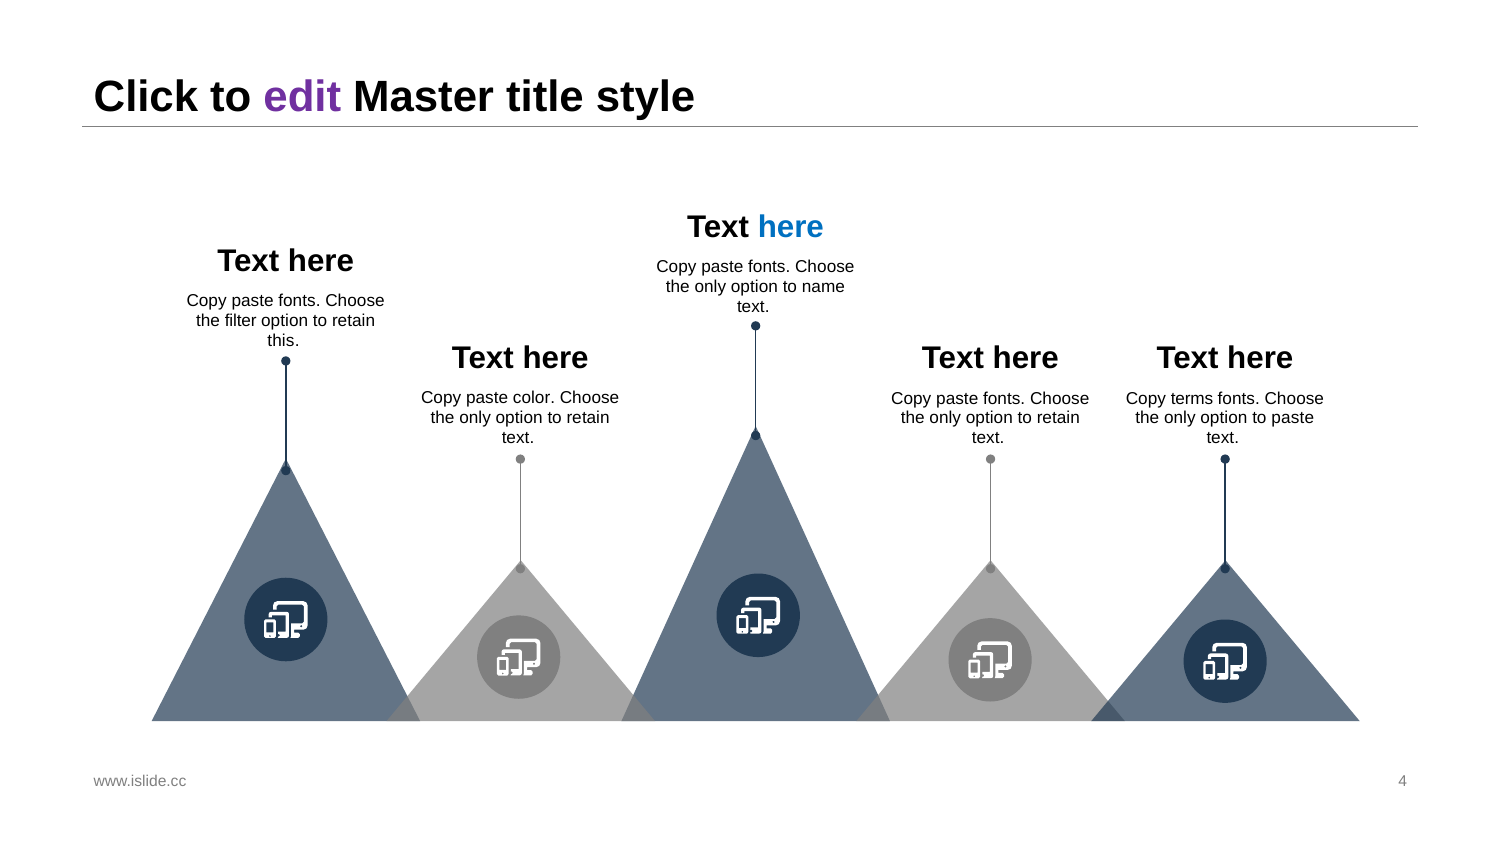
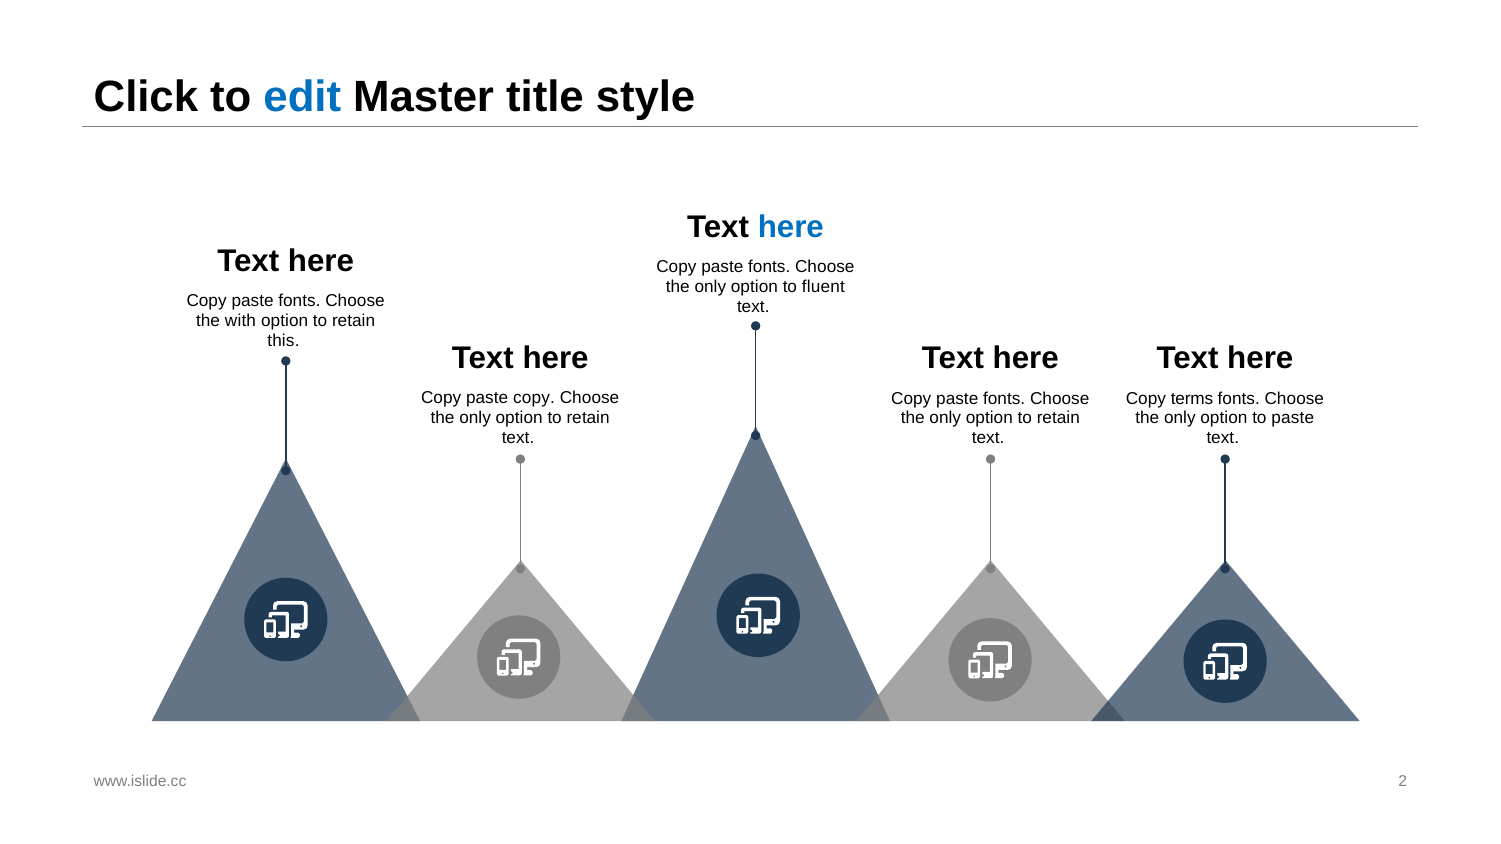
edit colour: purple -> blue (302, 97)
name: name -> fluent (823, 287)
filter: filter -> with (240, 321)
paste color: color -> copy (534, 398)
4: 4 -> 2 (1403, 782)
